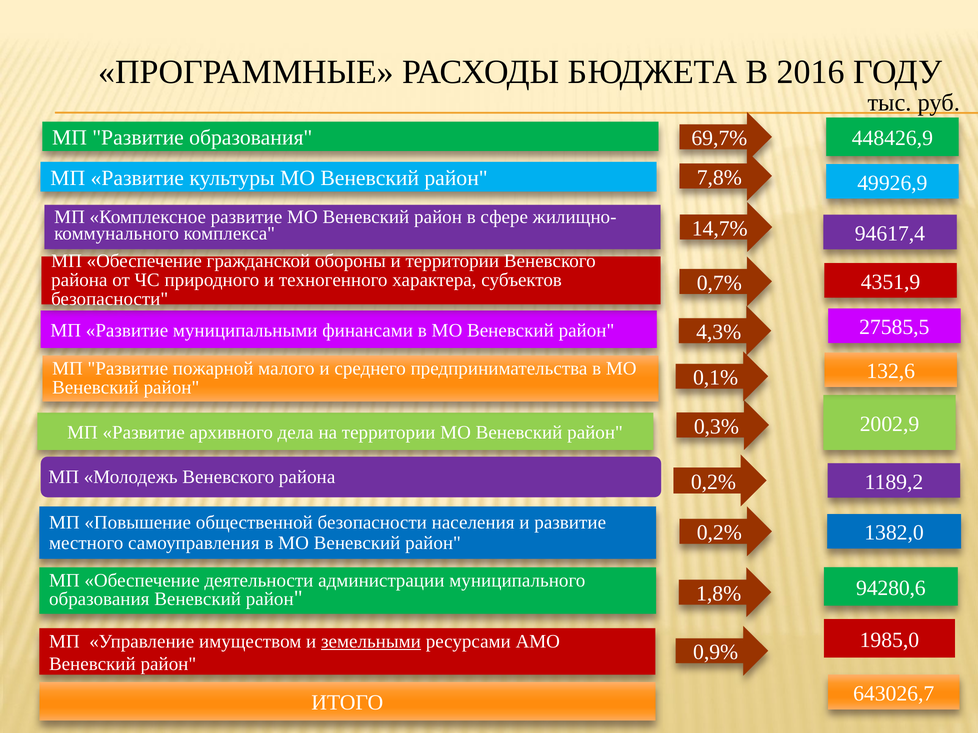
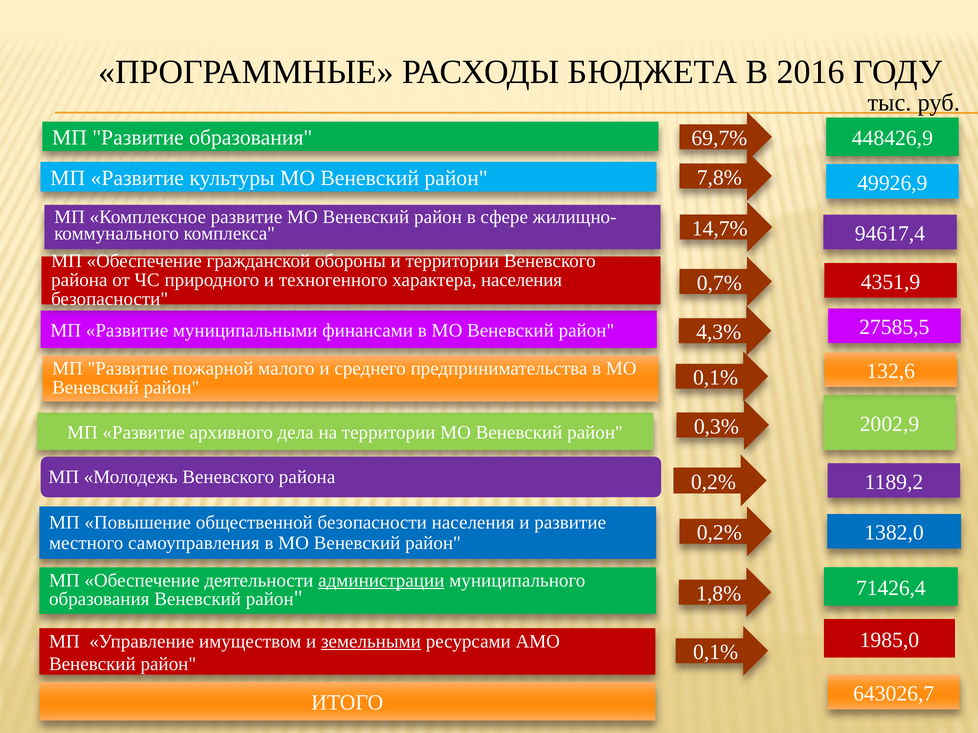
характера субъектов: субъектов -> населения (522, 280)
администрации underline: none -> present (381, 581)
94280,6: 94280,6 -> 71426,4 (891, 588)
0,9%: 0,9% -> 0,1% (716, 653)
